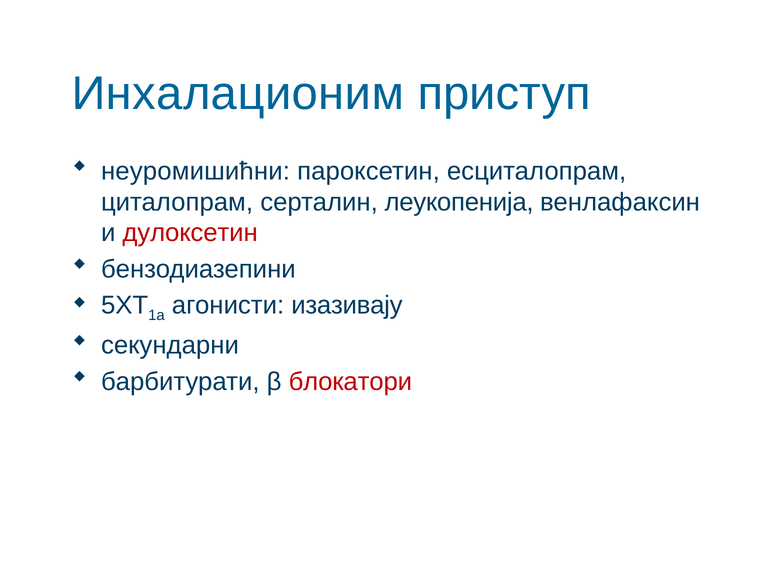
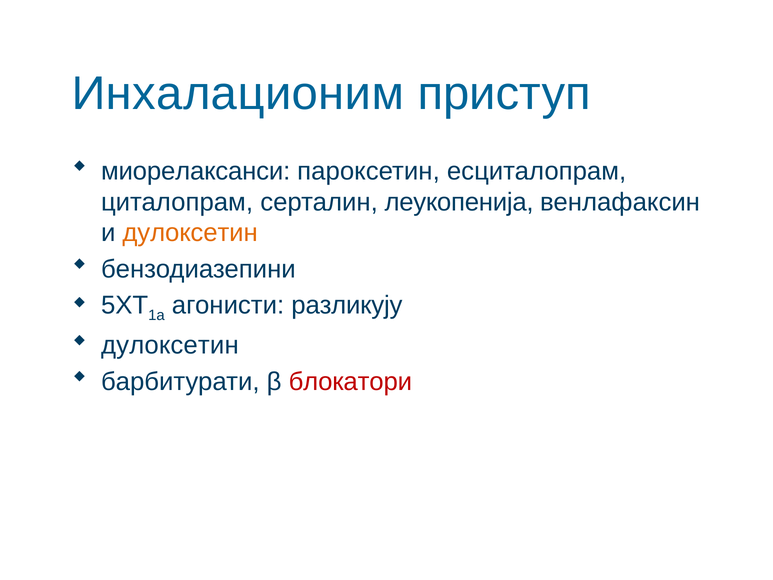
неуромишићни: неуромишићни -> миорелаксанси (196, 171)
дулоксетин colour: red -> orange (190, 233)
изазивају: изазивају -> разликују (347, 305)
секундарни: секундарни -> дулоксетин (170, 345)
